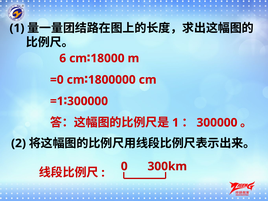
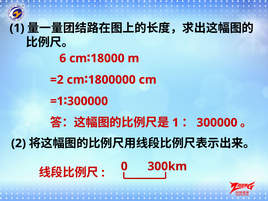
=0: =0 -> =2 (57, 80)
